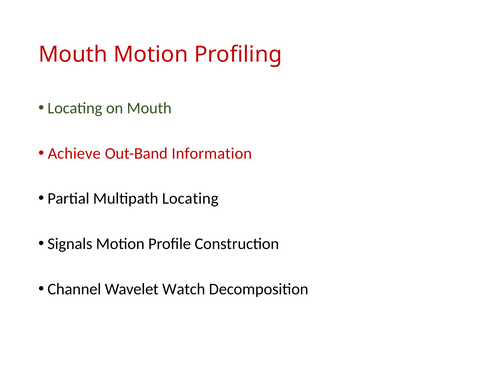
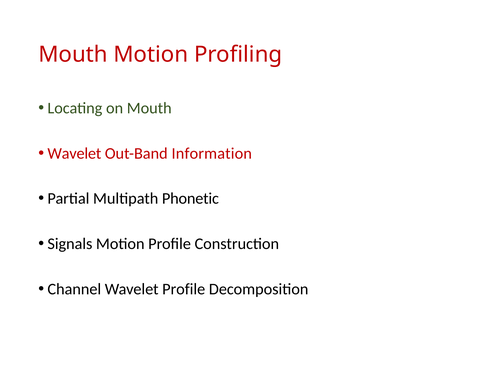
Achieve: Achieve -> Wavelet (74, 154)
Multipath Locating: Locating -> Phonetic (190, 199)
Wavelet Watch: Watch -> Profile (184, 289)
